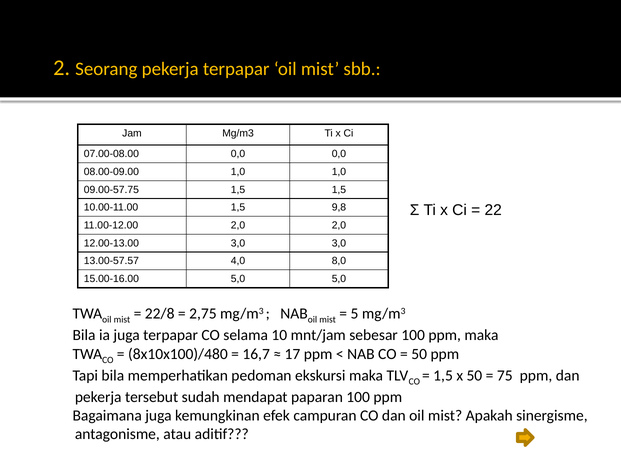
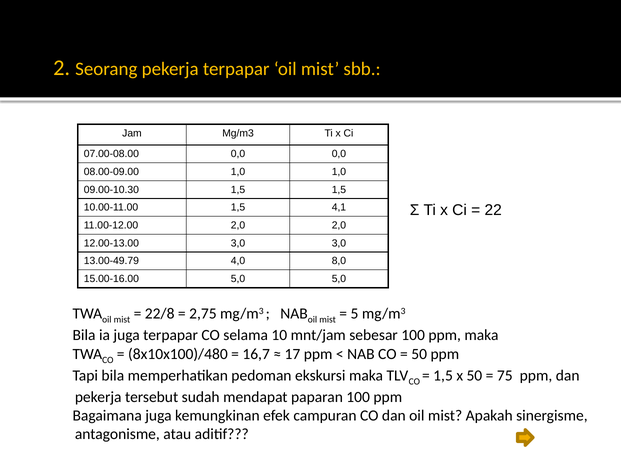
09.00-57.75: 09.00-57.75 -> 09.00-10.30 (111, 190)
9,8: 9,8 -> 4,1 (339, 207)
13.00-57.57: 13.00-57.57 -> 13.00-49.79 (111, 261)
